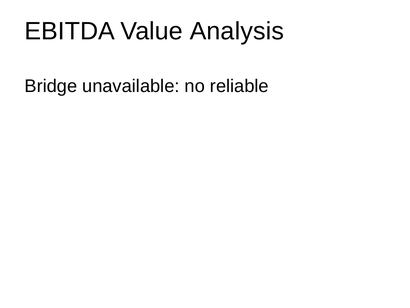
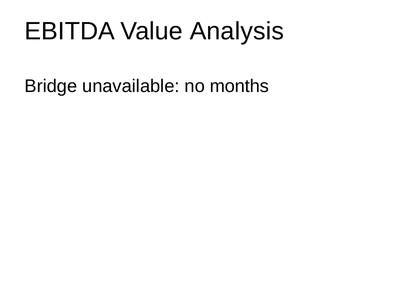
reliable: reliable -> months (239, 86)
